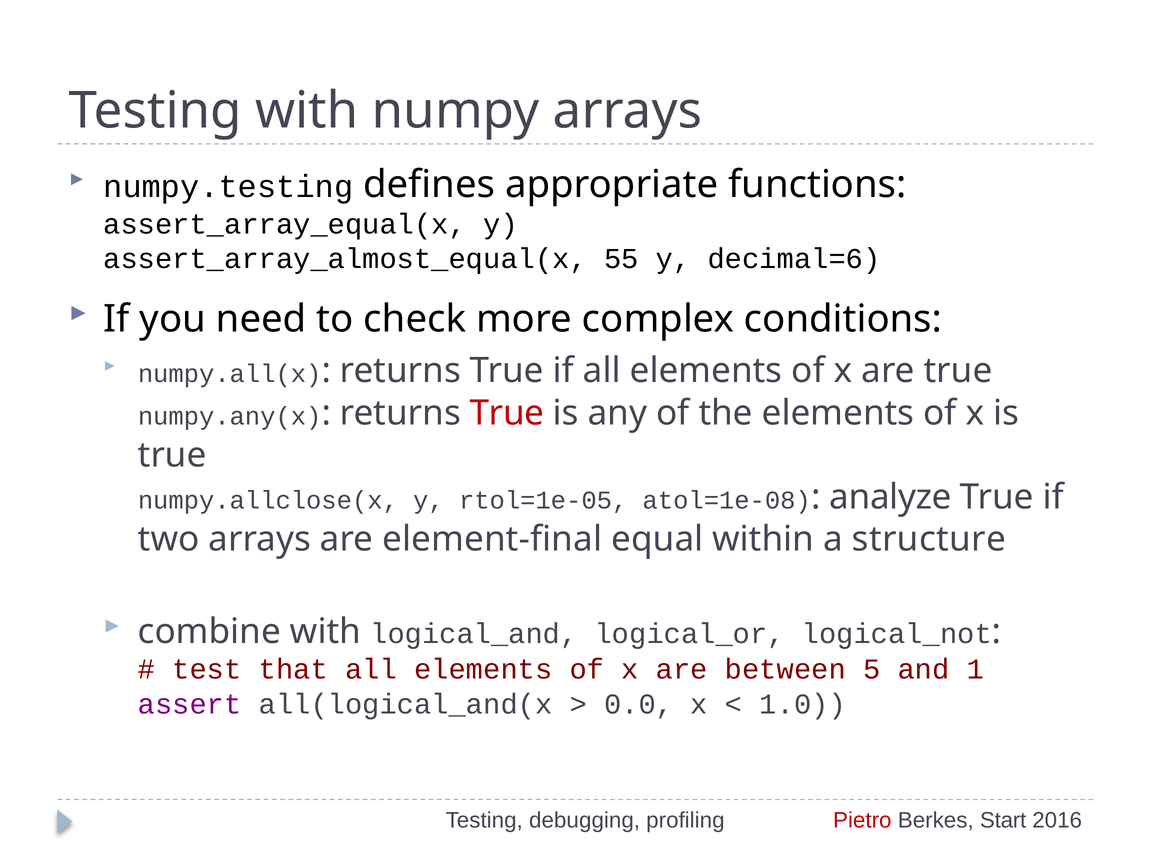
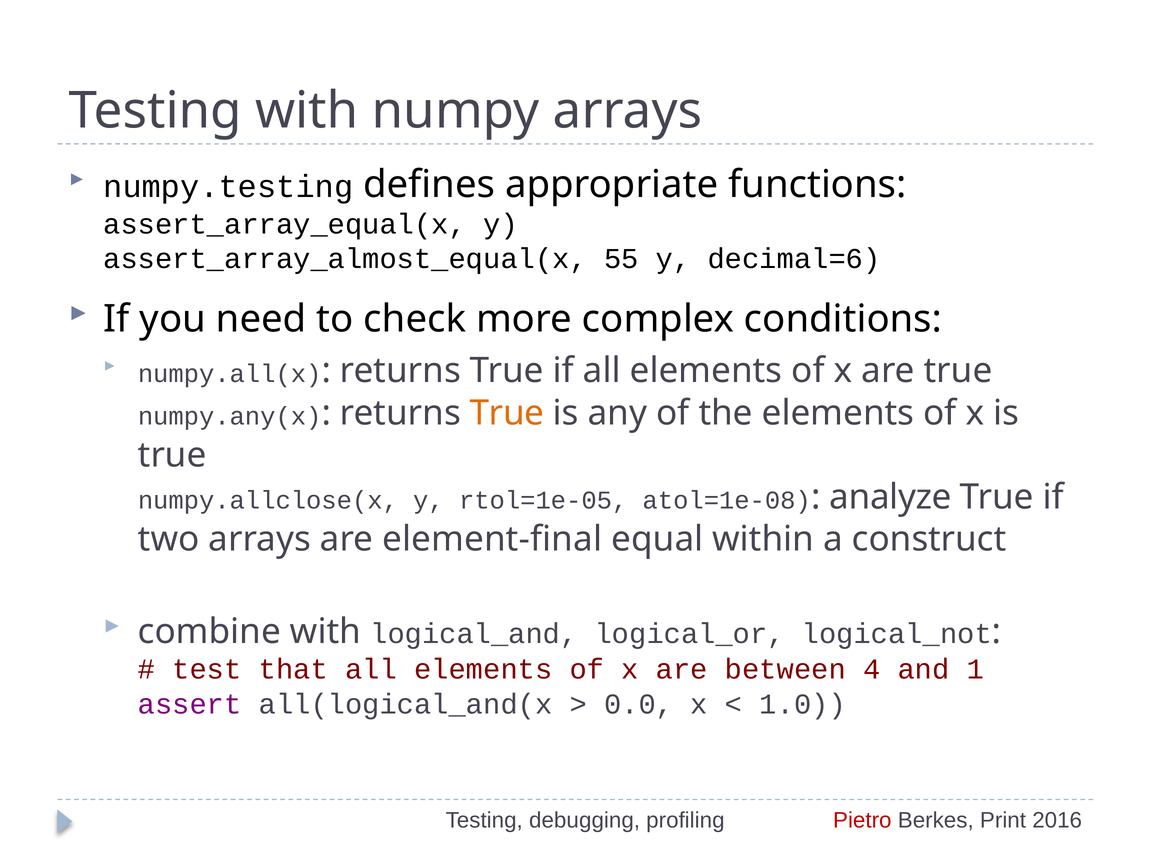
True colour: red -> orange (507, 413)
structure: structure -> construct (929, 540)
5: 5 -> 4 (872, 670)
Start: Start -> Print (1003, 821)
